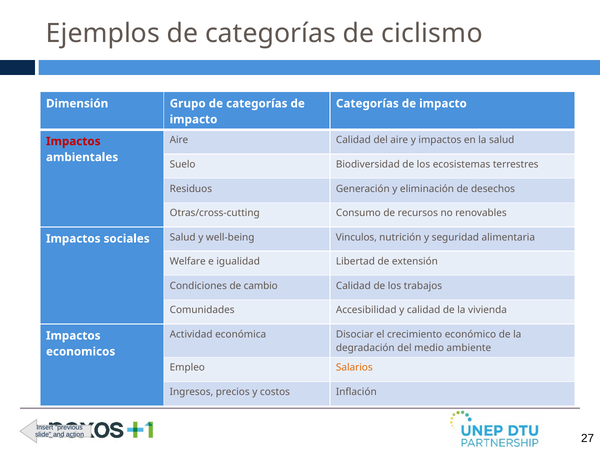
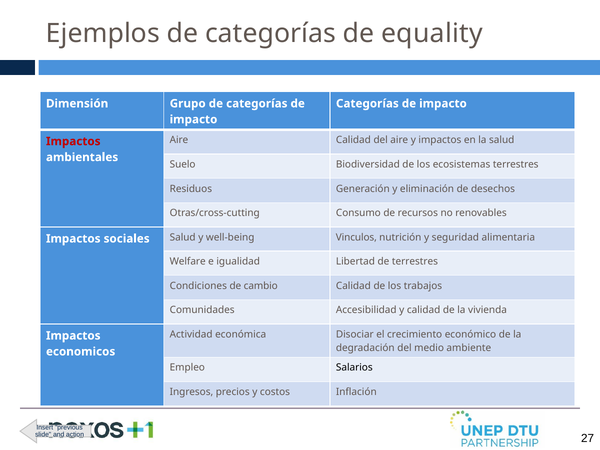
ciclismo: ciclismo -> equality (432, 33)
de extensión: extensión -> terrestres (415, 261)
Salarios colour: orange -> black (354, 368)
